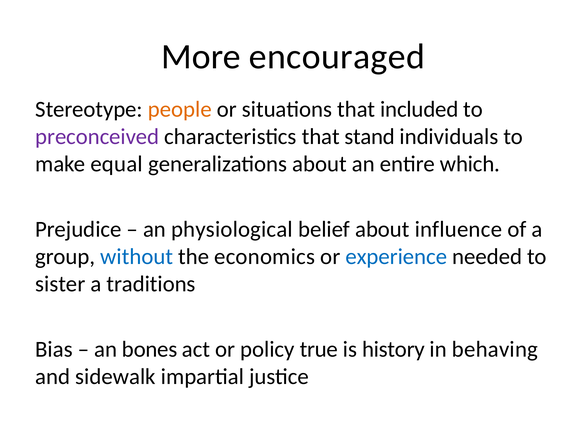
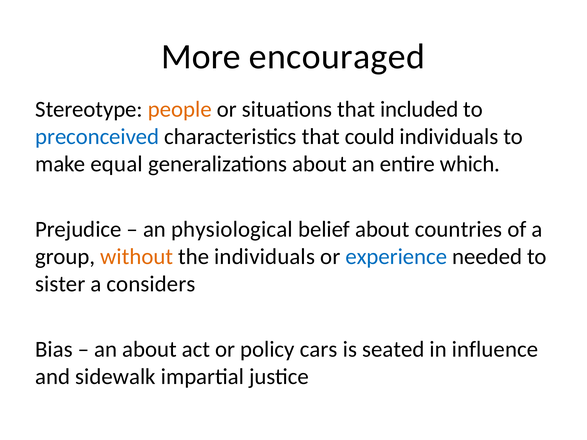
preconceived colour: purple -> blue (97, 137)
stand: stand -> could (370, 137)
influence: influence -> countries (458, 229)
without colour: blue -> orange (137, 257)
the economics: economics -> individuals (265, 257)
traditions: traditions -> considers (151, 284)
an bones: bones -> about (150, 349)
true: true -> cars (319, 349)
history: history -> seated (393, 349)
behaving: behaving -> influence (495, 349)
